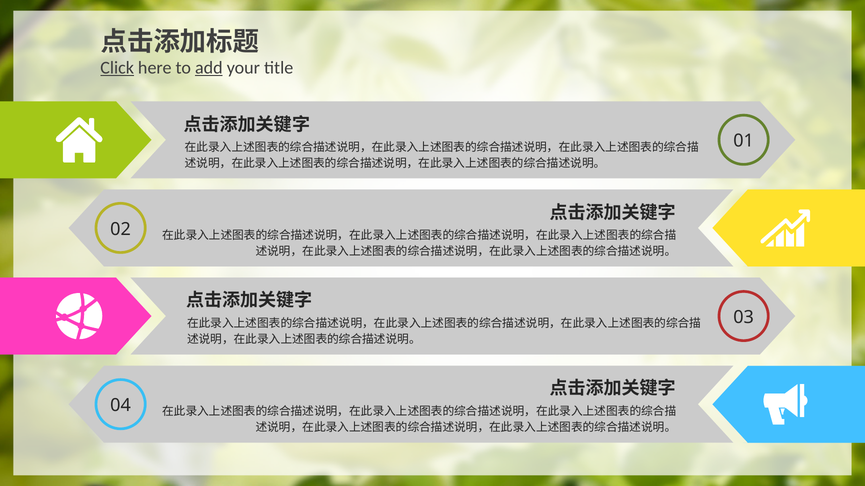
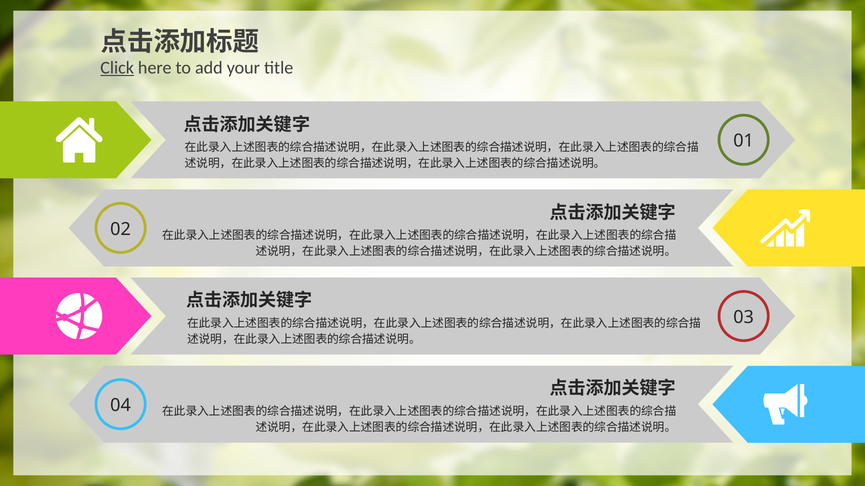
add underline: present -> none (209, 68)
